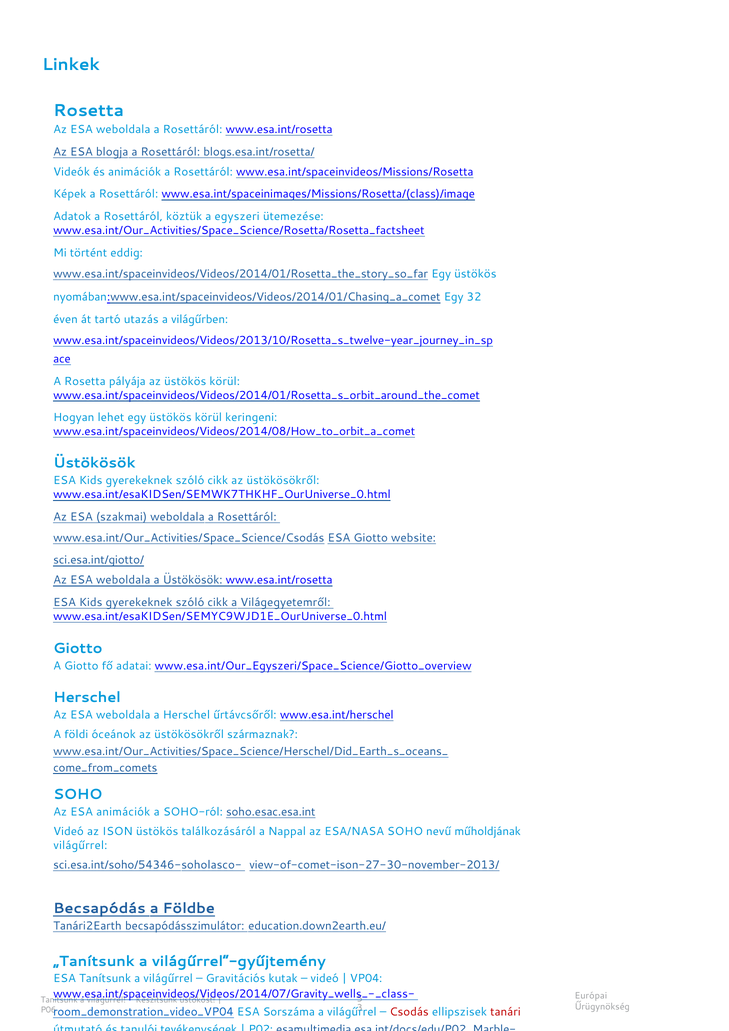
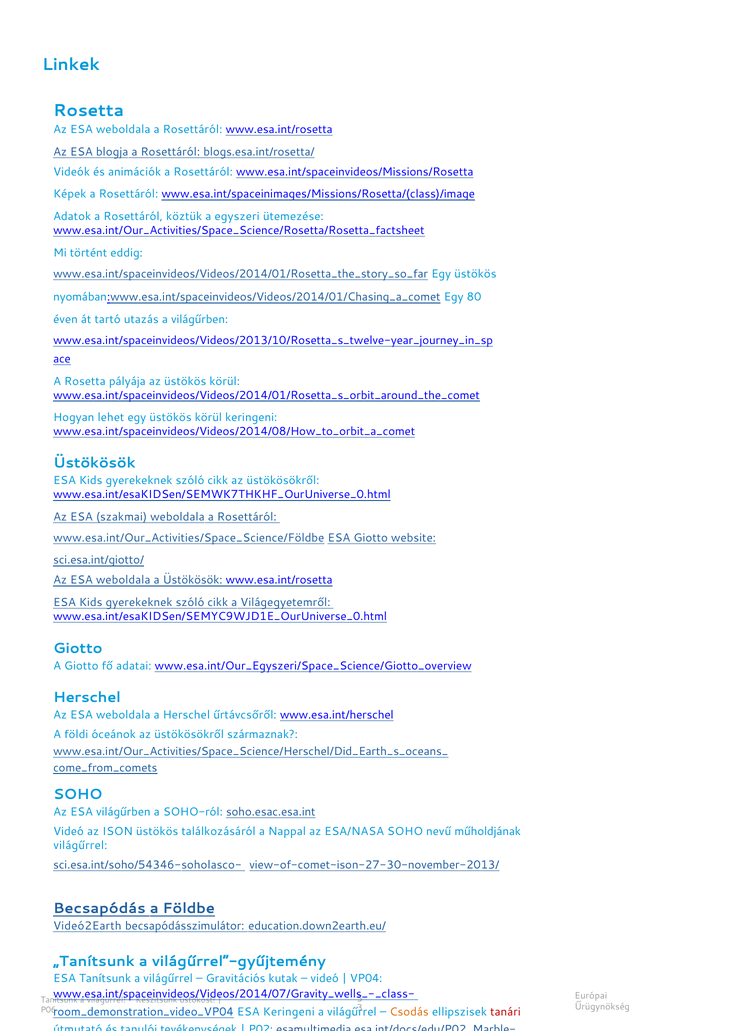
32: 32 -> 80 (474, 297)
www.esa.int/Our_Activities/Space_Science/Csodás: www.esa.int/Our_Activities/Space_Science/Csodás -> www.esa.int/Our_Activities/Space_Science/Földbe (189, 538)
ESA animációk: animációk -> világűrben (123, 812)
Tanári2Earth: Tanári2Earth -> Videó2Earth (87, 926)
ESA Sorszáma: Sorszáma -> Keringeni (289, 1012)
Csodás colour: red -> orange (409, 1012)
